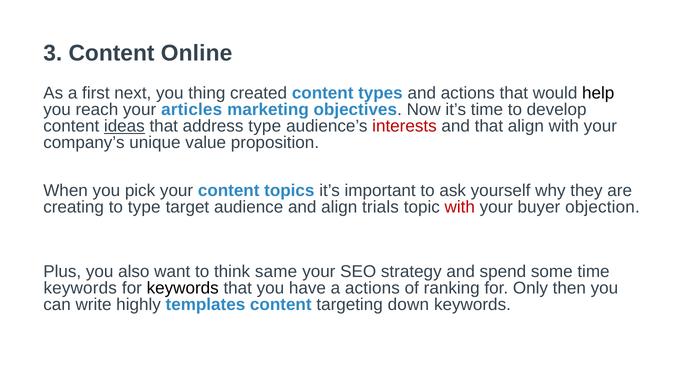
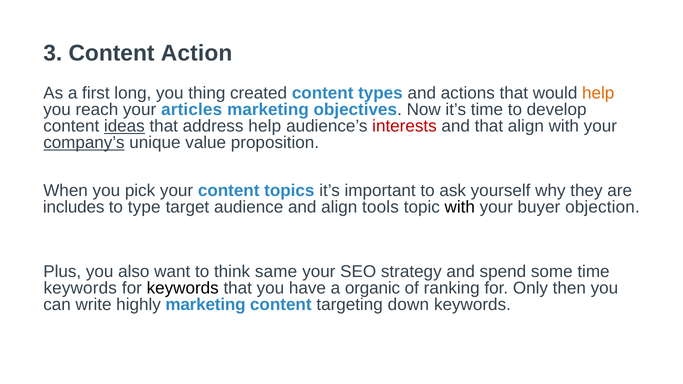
Online: Online -> Action (197, 53)
next: next -> long (133, 93)
help colour: black -> orange (598, 93)
address type: type -> help (265, 126)
company’s underline: none -> present (84, 143)
creating: creating -> includes (74, 207)
trials: trials -> tools (380, 207)
with colour: red -> black (460, 207)
a actions: actions -> organic (373, 288)
highly templates: templates -> marketing (206, 305)
